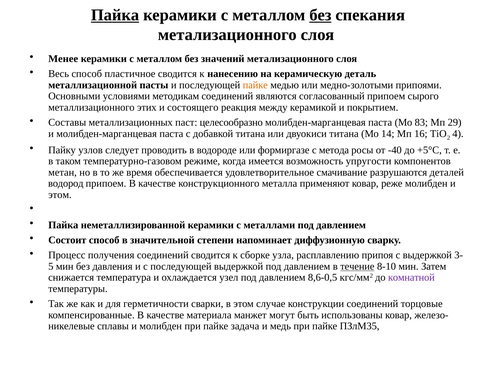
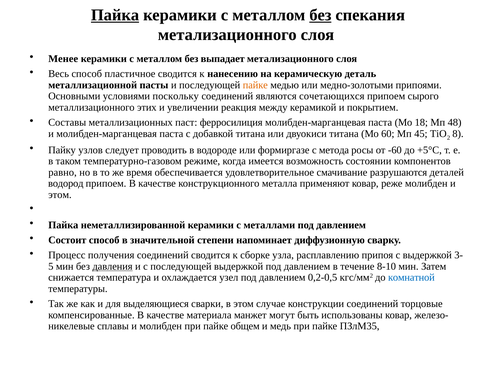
значений: значений -> выпадает (223, 59)
методикам: методикам -> поскольку (176, 96)
согласованный: согласованный -> сочетающихся (332, 96)
состоящего: состоящего -> увеличении (193, 107)
целесообразно: целесообразно -> ферросилиция (231, 122)
83: 83 -> 18 (421, 122)
29: 29 -> 48 (455, 122)
14: 14 -> 60 (388, 133)
16: 16 -> 45 (421, 133)
4: 4 -> 8 (458, 133)
-40: -40 -> -60 (395, 150)
упругости: упругости -> состоянии (369, 161)
метан: метан -> равно (63, 172)
давления underline: none -> present (113, 266)
течение underline: present -> none (357, 266)
8,6-0,5: 8,6-0,5 -> 0,2-0,5 (323, 277)
комнатной colour: purple -> blue (411, 277)
герметичности: герметичности -> выделяющиеся (156, 303)
задача: задача -> общем (245, 326)
